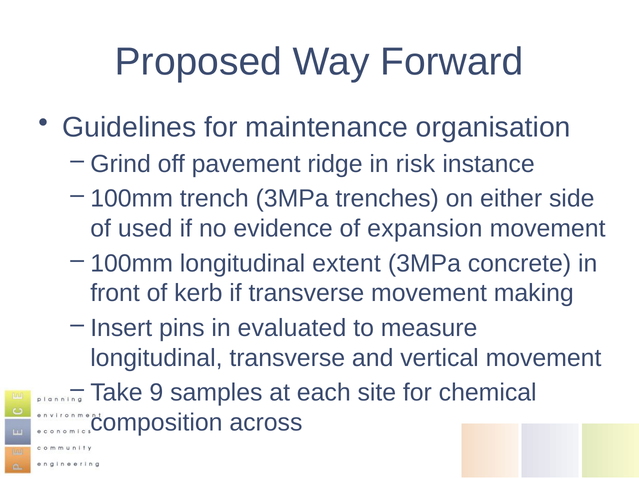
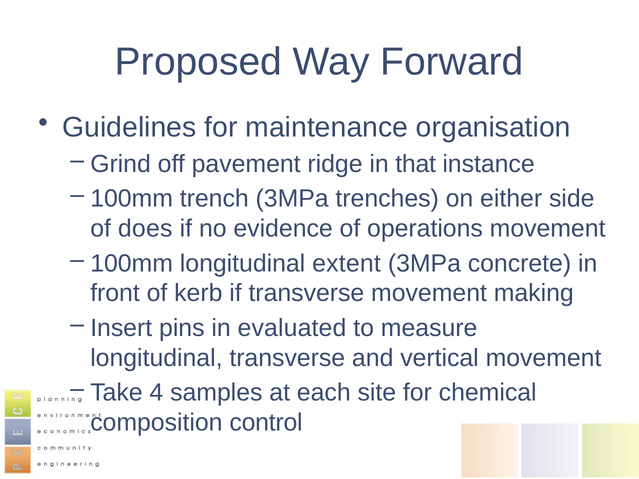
risk: risk -> that (416, 164)
used: used -> does (145, 229)
expansion: expansion -> operations (425, 229)
9: 9 -> 4 (156, 393)
across: across -> control (266, 423)
